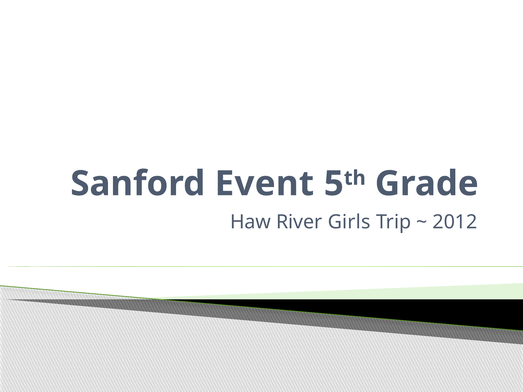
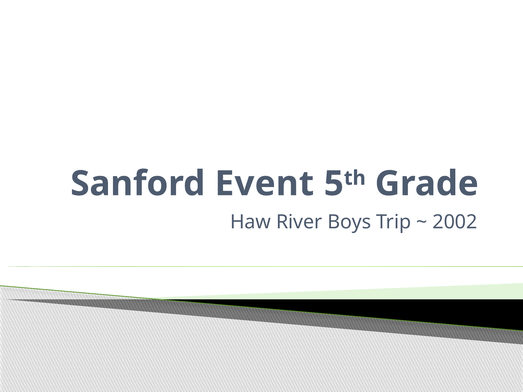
Girls: Girls -> Boys (349, 222)
2012: 2012 -> 2002 (455, 222)
